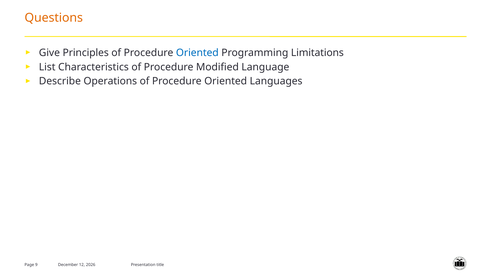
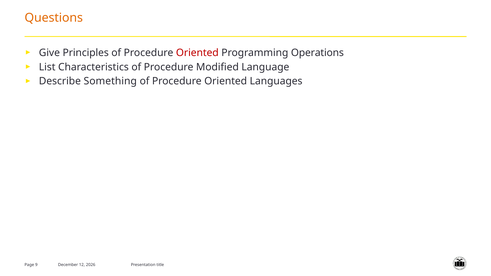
Oriented colour: blue -> red (197, 53)
Limitations: Limitations -> Operations (317, 53)
Operations: Operations -> Something (110, 81)
